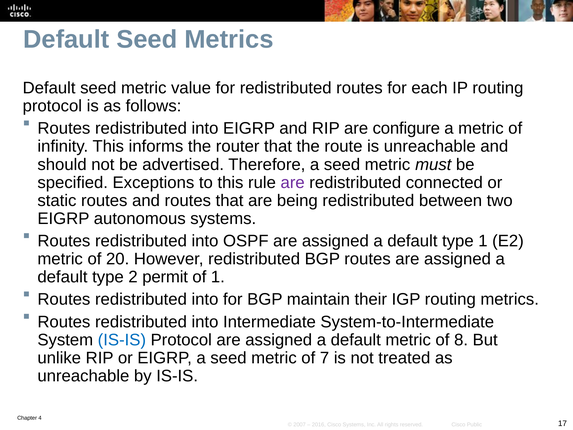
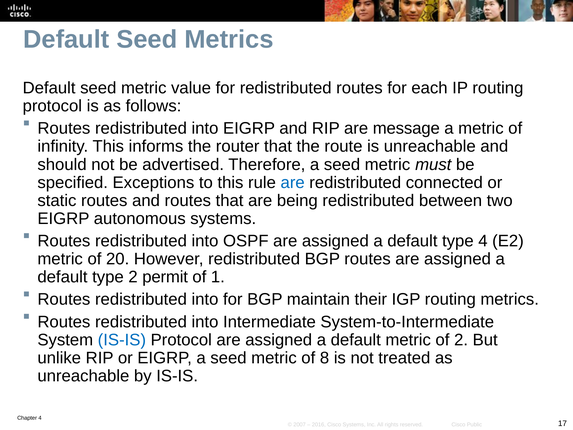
configure: configure -> message (406, 128)
are colour: purple -> blue (293, 182)
type 1: 1 -> 4 (483, 241)
of 8: 8 -> 2 (461, 340)
7: 7 -> 8 (325, 358)
